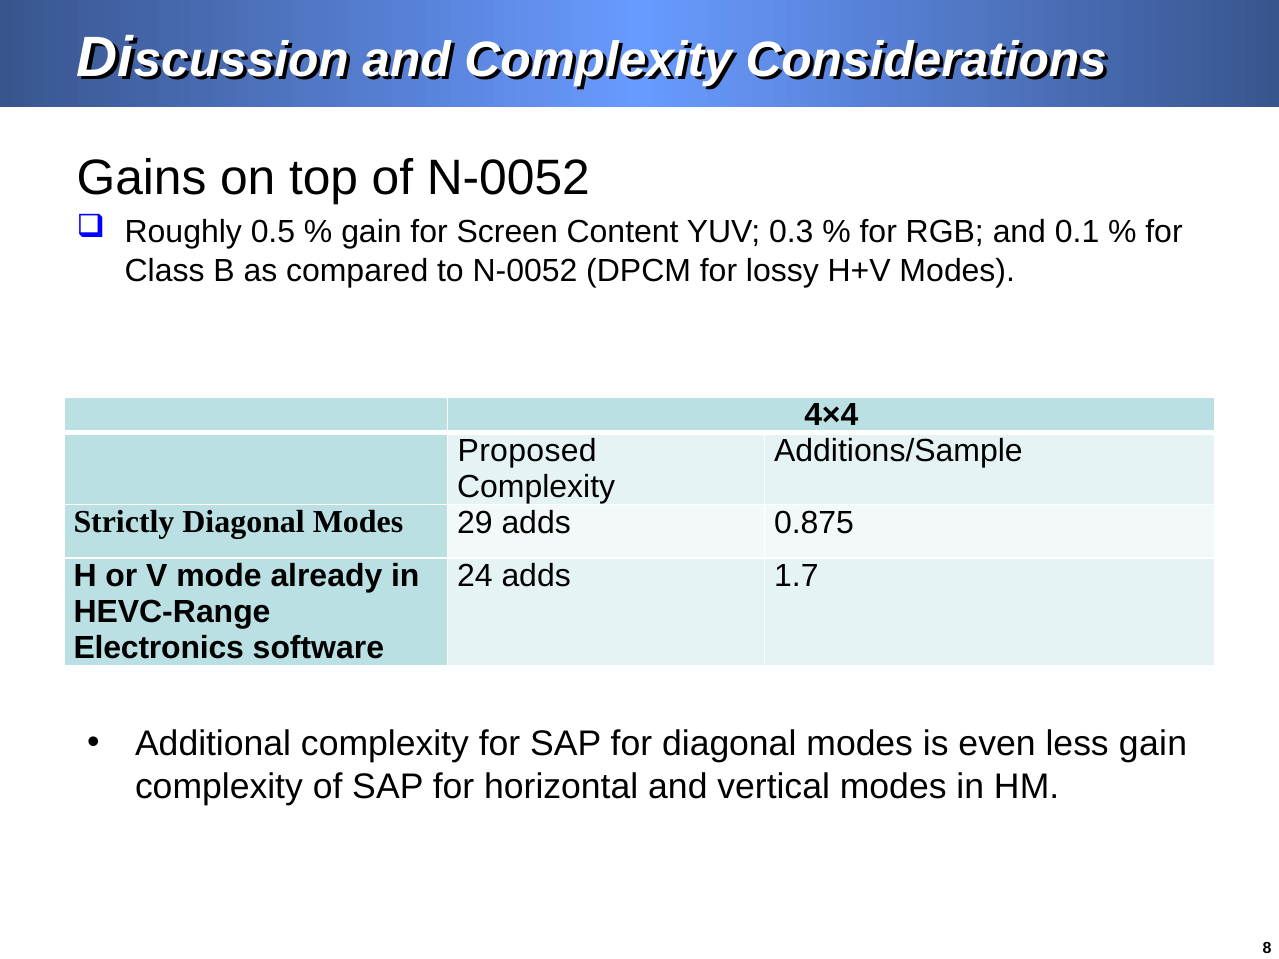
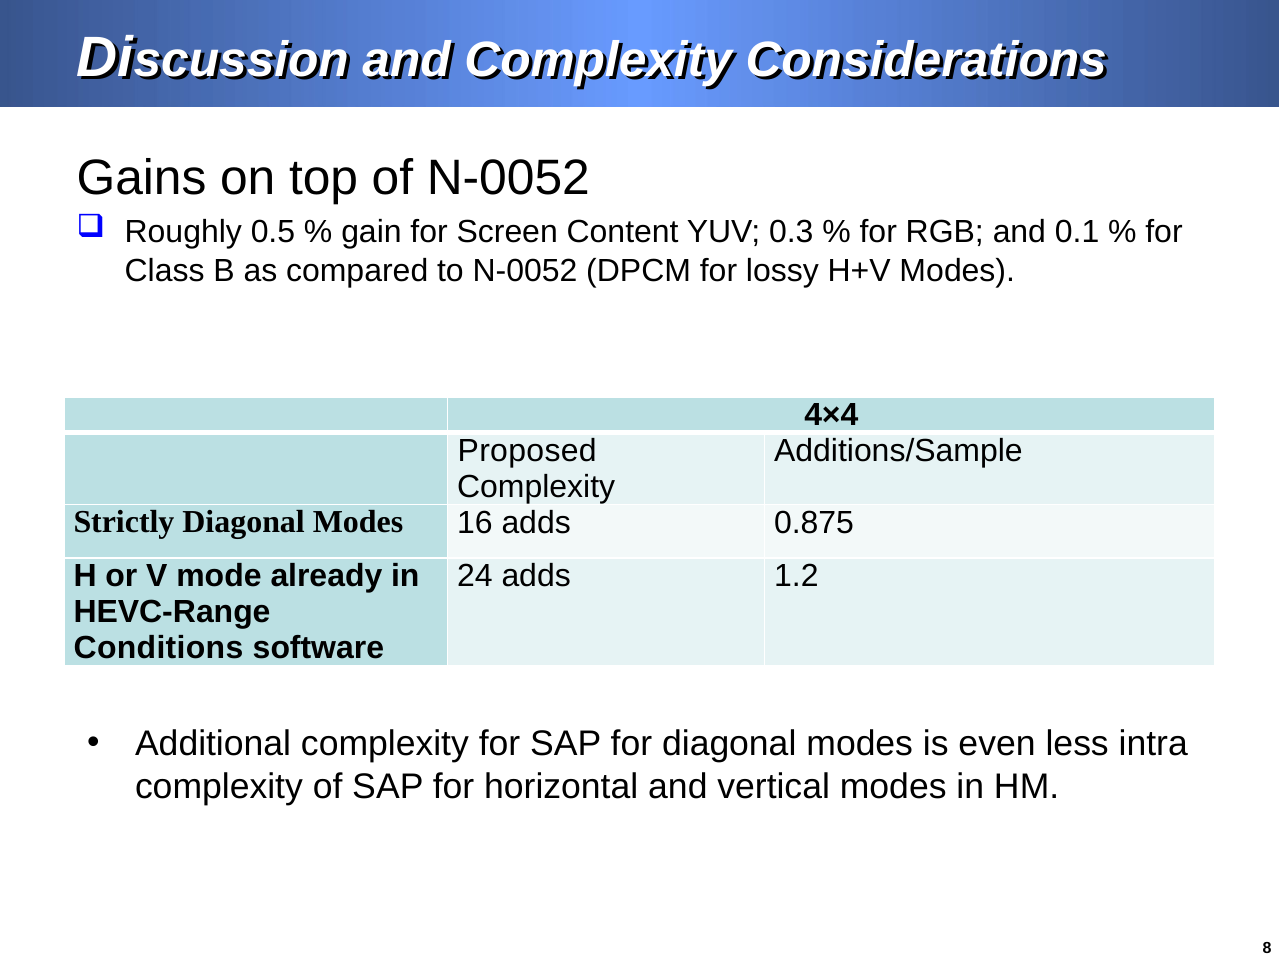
29: 29 -> 16 (475, 523)
1.7: 1.7 -> 1.2 (796, 576)
Electronics: Electronics -> Conditions (158, 648)
less gain: gain -> intra (1153, 744)
